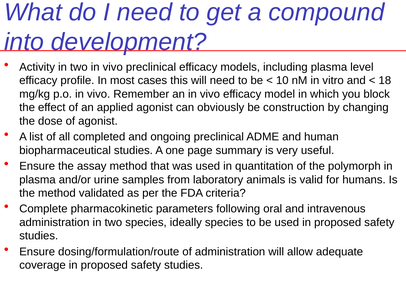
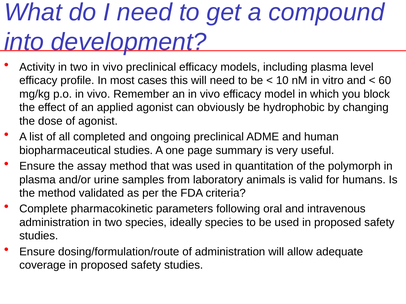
18: 18 -> 60 (385, 81)
construction: construction -> hydrophobic (294, 108)
